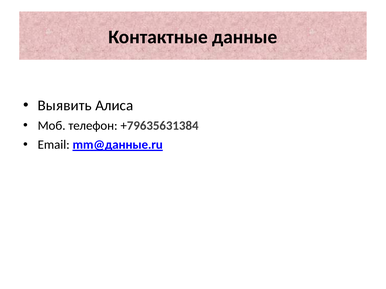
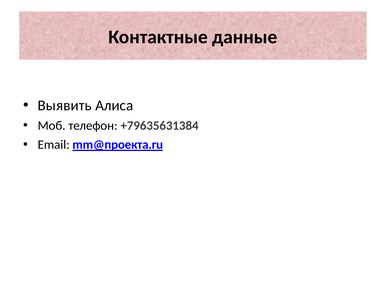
mm@данные.ru: mm@данные.ru -> mm@проекта.ru (118, 145)
